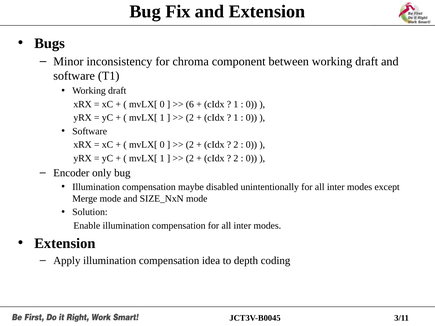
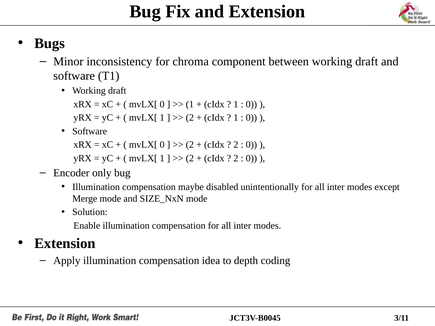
6: 6 -> 1 (190, 104)
